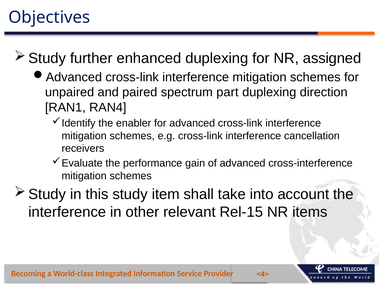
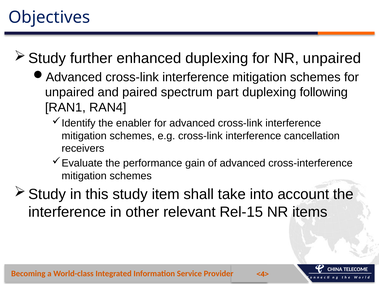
NR assigned: assigned -> unpaired (332, 58)
direction: direction -> following (324, 92)
